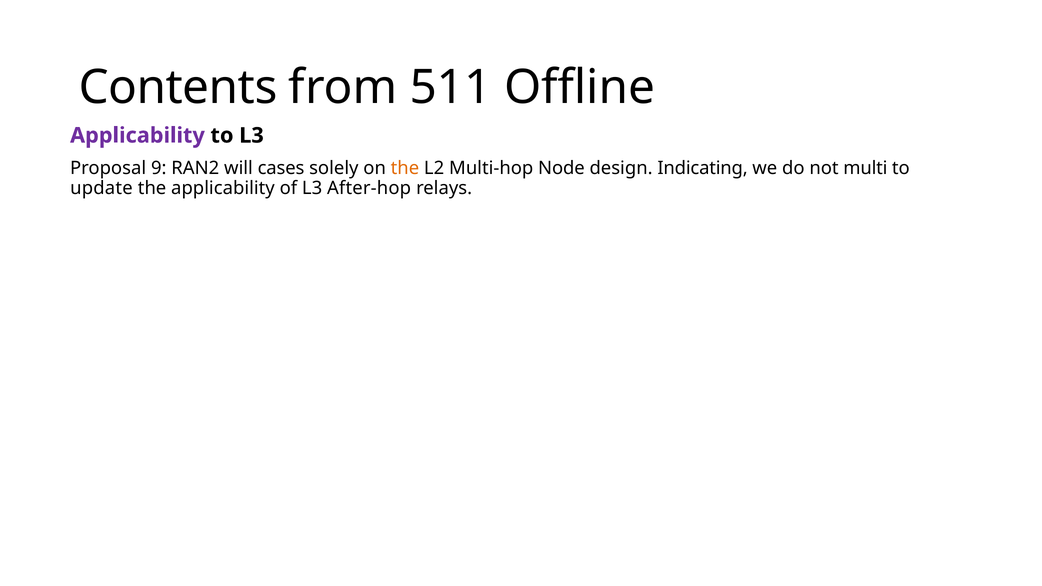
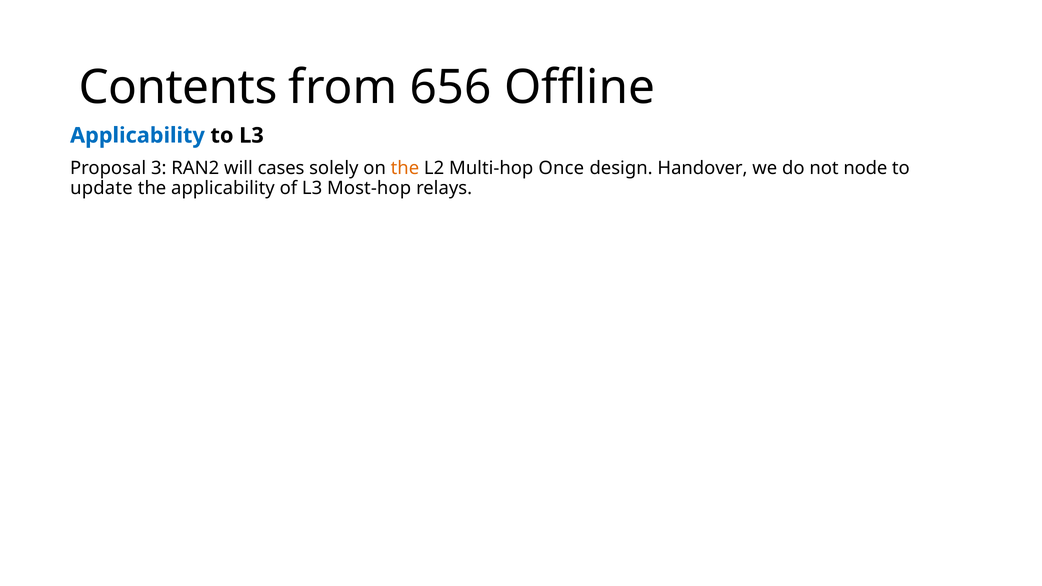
511: 511 -> 656 (451, 88)
Applicability colour: purple -> blue (137, 136)
9: 9 -> 3 (159, 168)
Node: Node -> Once (561, 168)
Indicating: Indicating -> Handover (702, 168)
multi: multi -> node (865, 168)
After-hop: After-hop -> Most-hop (369, 188)
